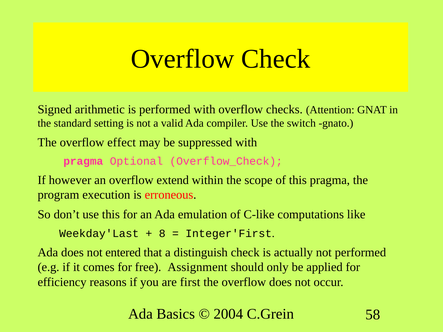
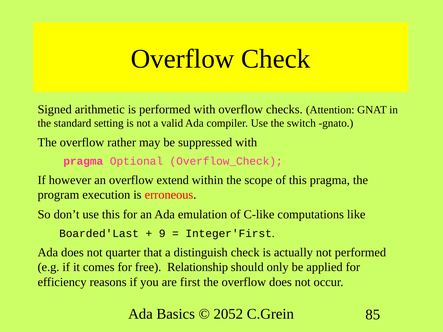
effect: effect -> rather (122, 142)
Weekday'Last: Weekday'Last -> Boarded'Last (99, 234)
8: 8 -> 9 (162, 234)
entered: entered -> quarter (123, 253)
Assignment: Assignment -> Relationship (198, 267)
2004: 2004 -> 2052 (228, 314)
58: 58 -> 85 (373, 315)
